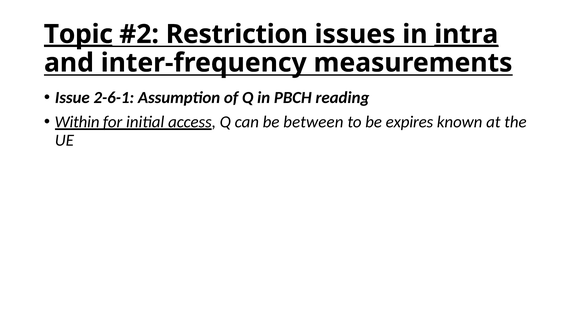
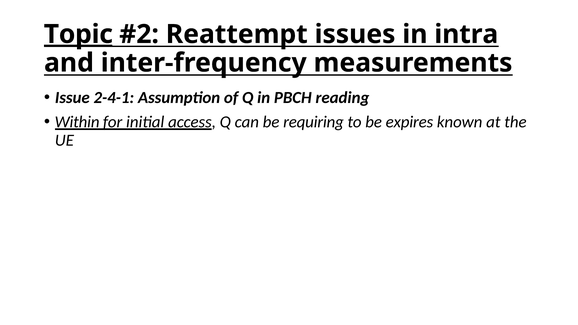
Restriction: Restriction -> Reattempt (237, 34)
intra underline: present -> none (466, 34)
2-6-1: 2-6-1 -> 2-4-1 (114, 98)
between: between -> requiring (314, 122)
